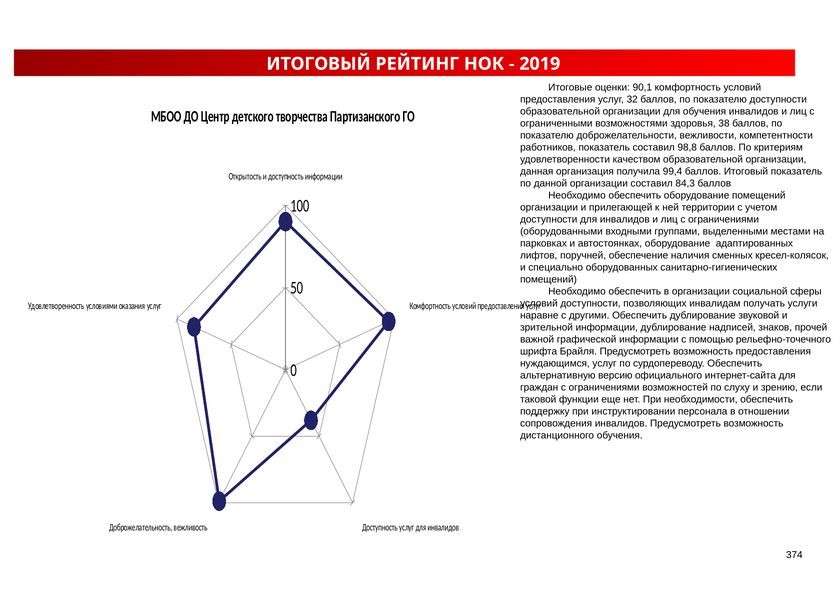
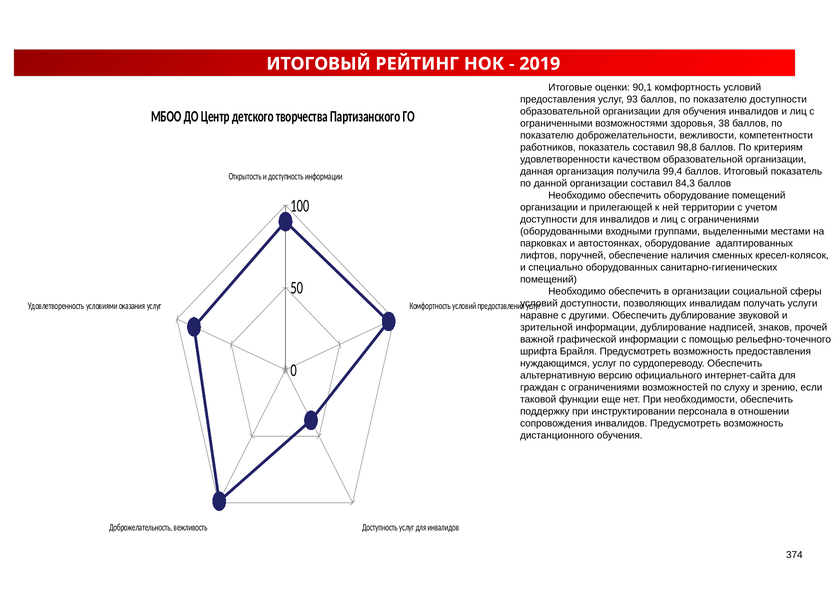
32: 32 -> 93 (632, 100)
